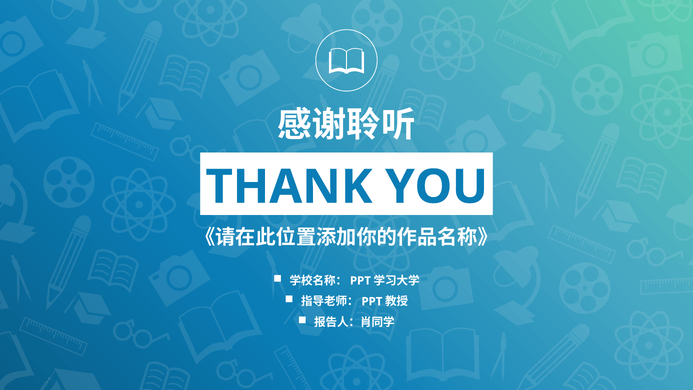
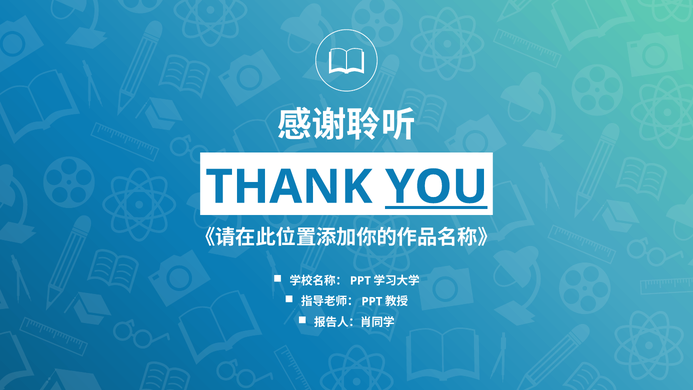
YOU underline: none -> present (436, 187)
